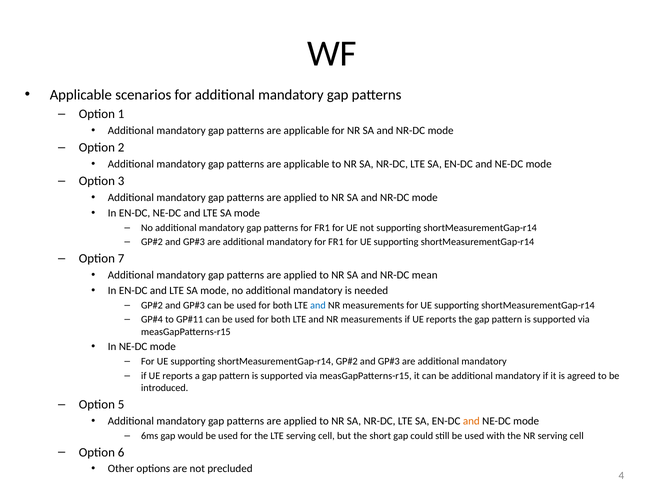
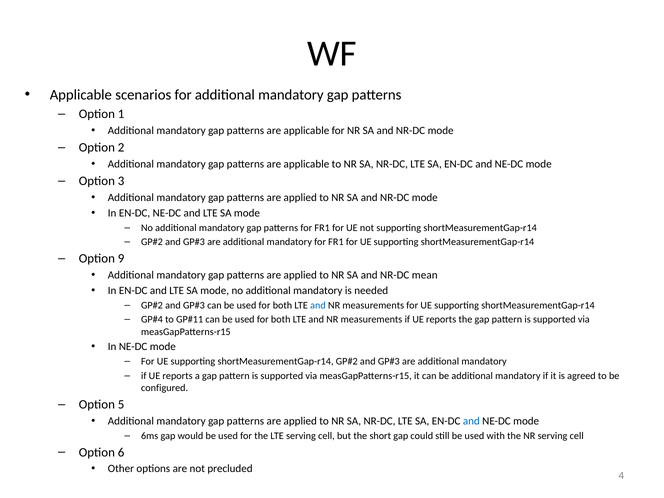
7: 7 -> 9 (121, 259)
introduced: introduced -> configured (165, 388)
and colour: orange -> blue (471, 421)
